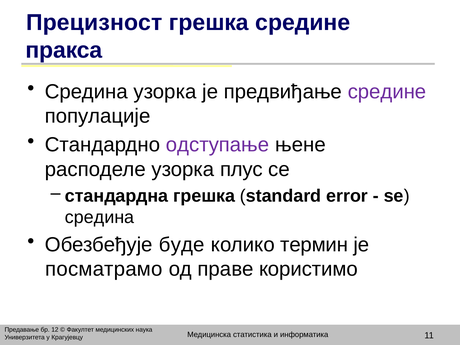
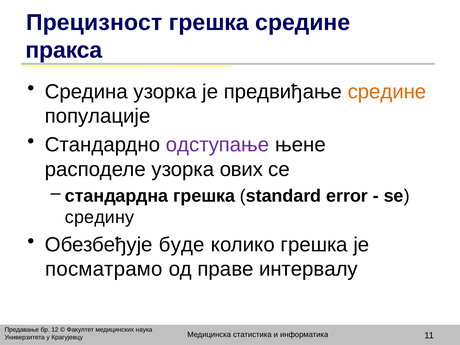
средине colour: purple -> orange (387, 92)
плус: плус -> ових (241, 169)
средина: средина -> средину (100, 217)
колико термин: термин -> грешка (314, 245)
користимо: користимо -> интервалу (308, 269)
